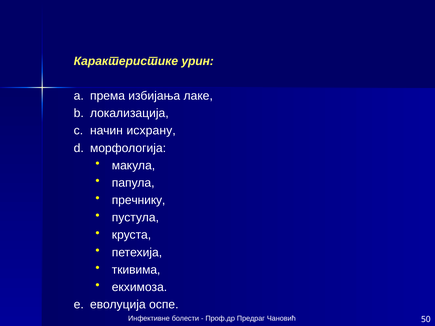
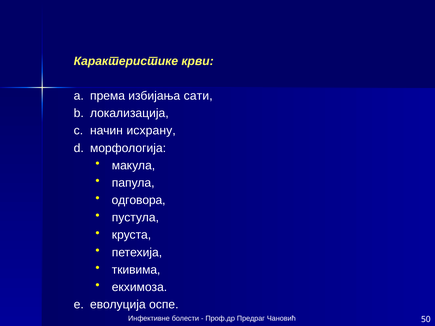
урин: урин -> крви (198, 61)
лаке: лаке -> сати (198, 96)
пречнику: пречнику -> одговора (139, 200)
